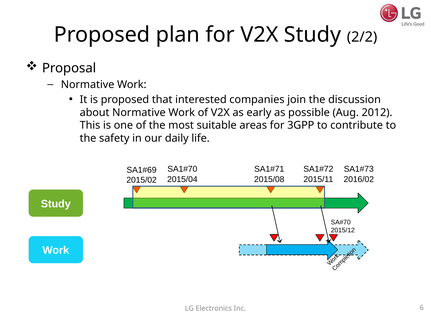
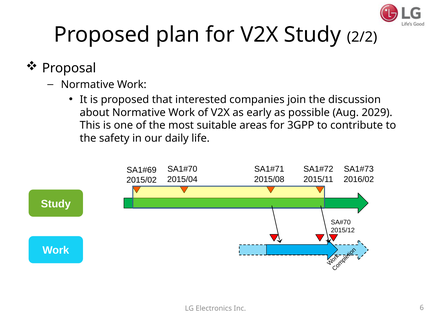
2012: 2012 -> 2029 (377, 113)
